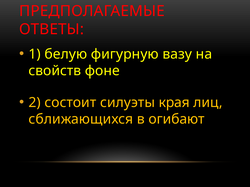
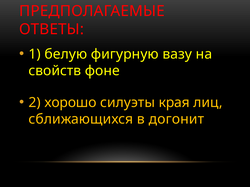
состоит: состоит -> хорошо (70, 103)
огибают: огибают -> догонит (176, 120)
